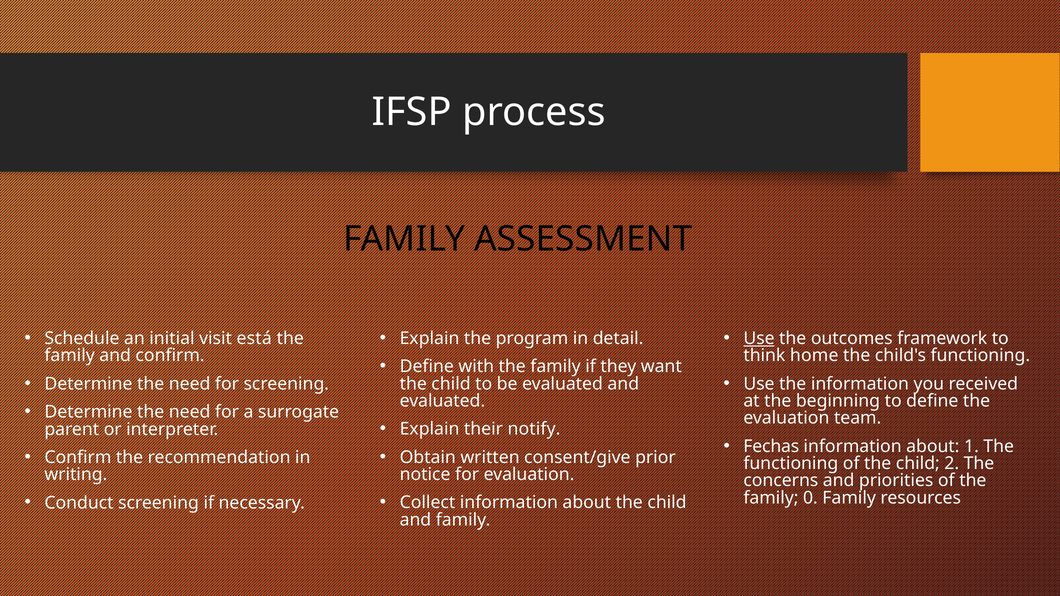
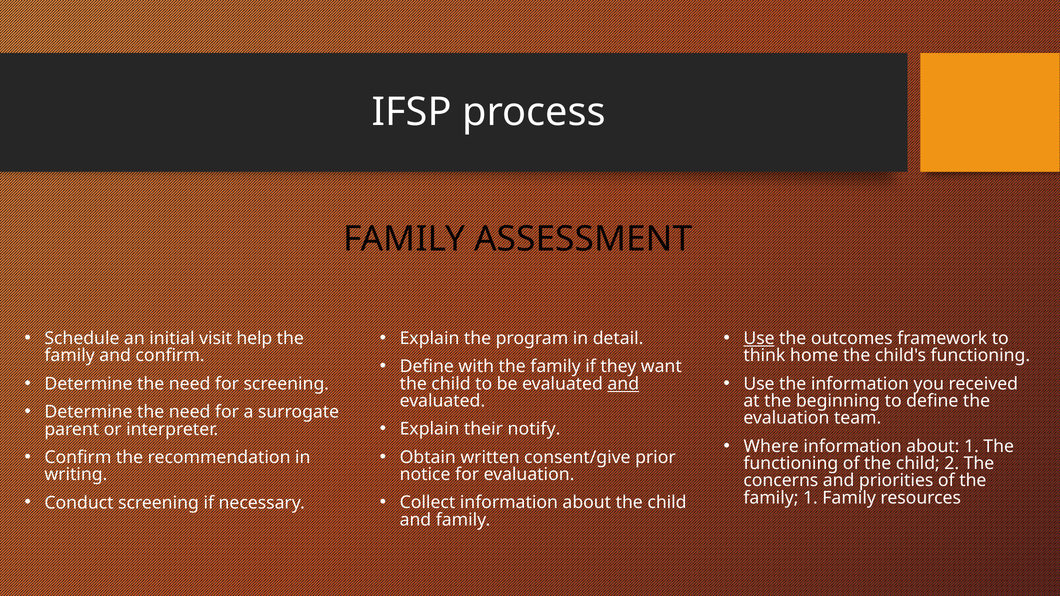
está: está -> help (254, 339)
and underline: none -> present (623, 384)
Fechas: Fechas -> Where (771, 446)
family 0: 0 -> 1 (810, 498)
